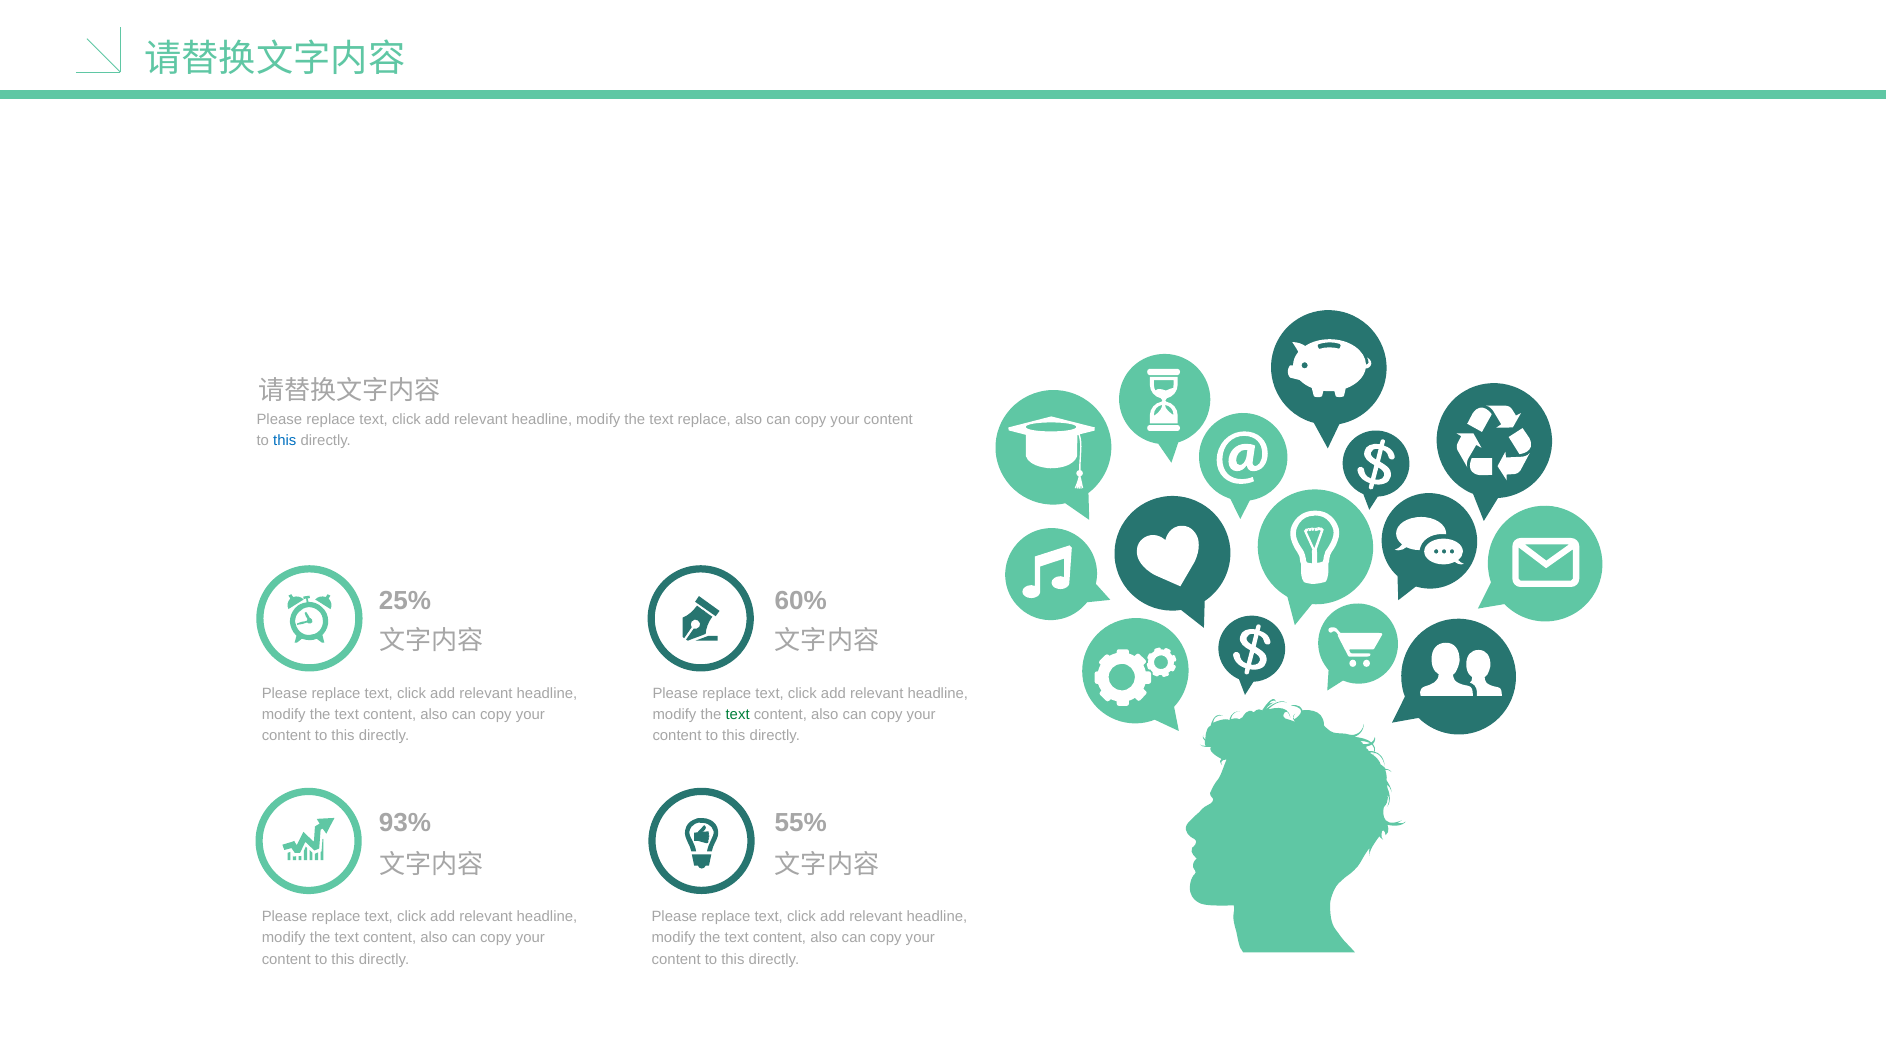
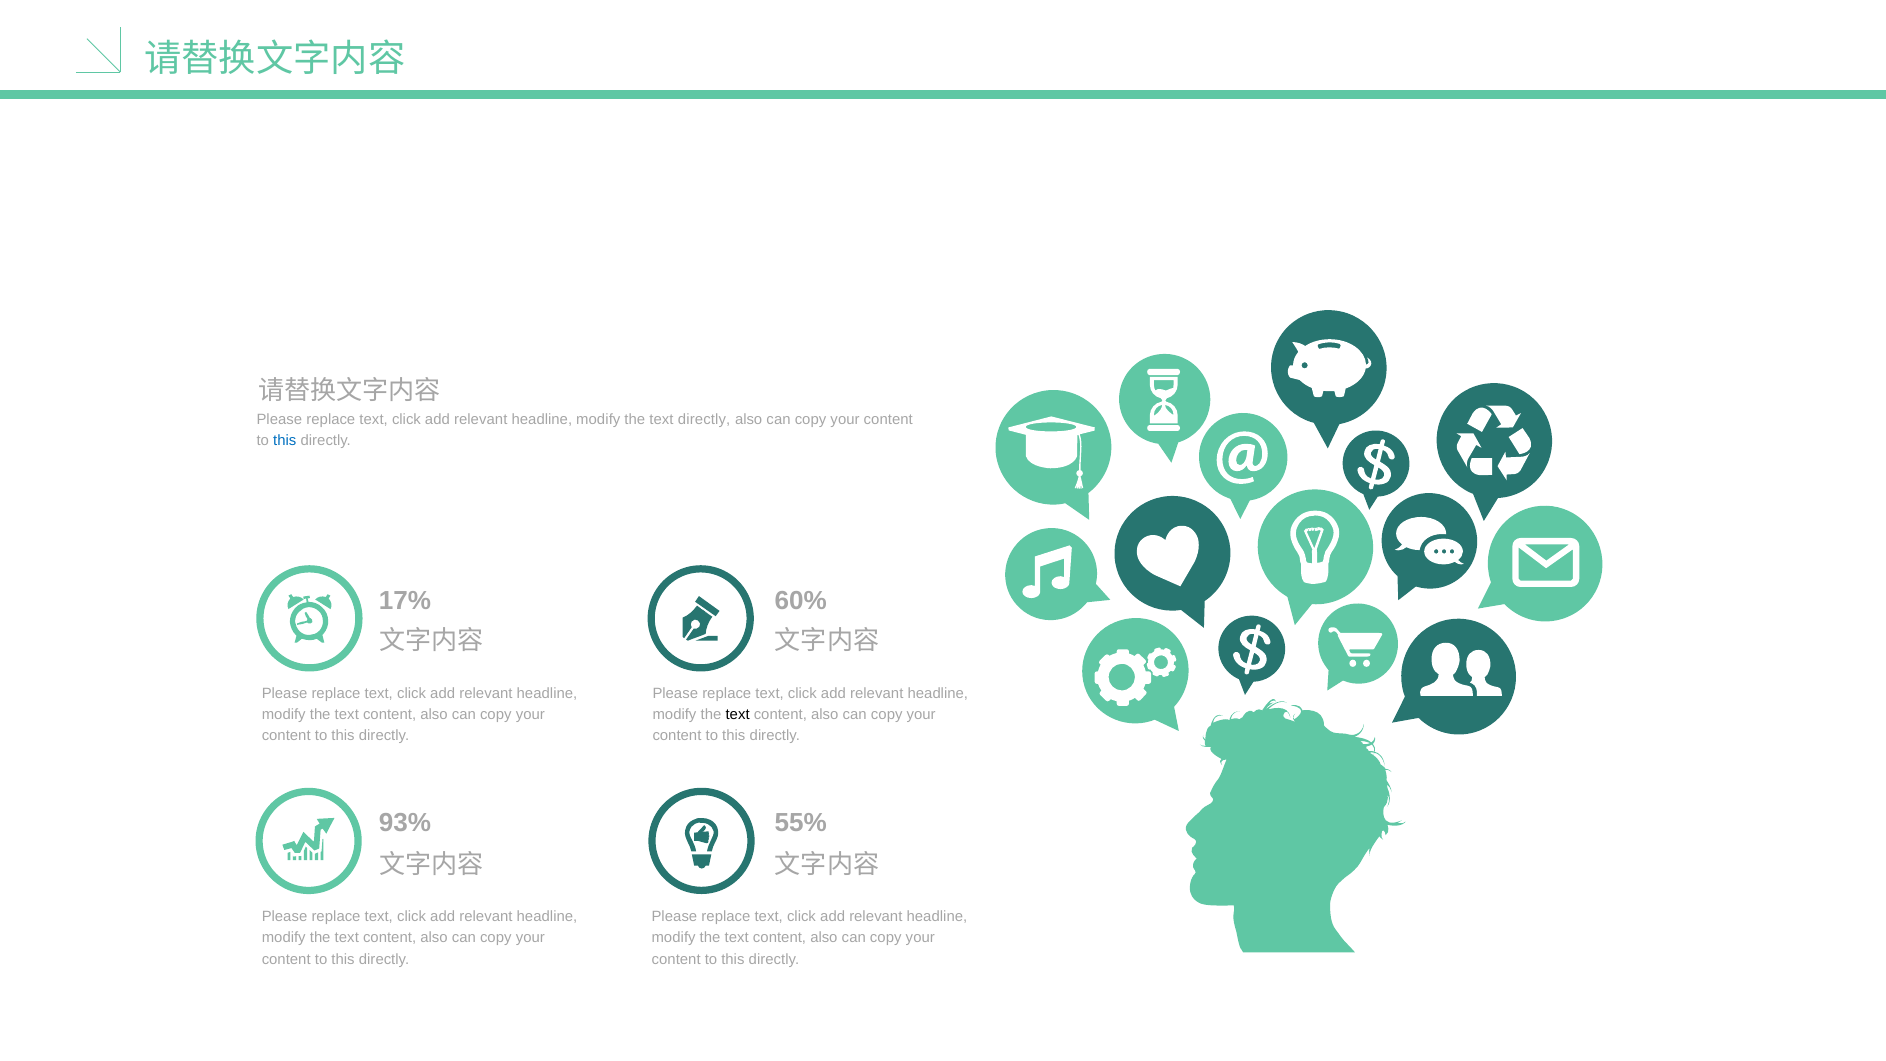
text replace: replace -> directly (704, 419)
25%: 25% -> 17% (405, 601)
text colour: green -> black (738, 714)
